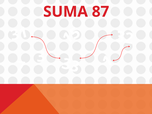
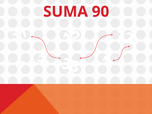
87: 87 -> 90 (101, 12)
